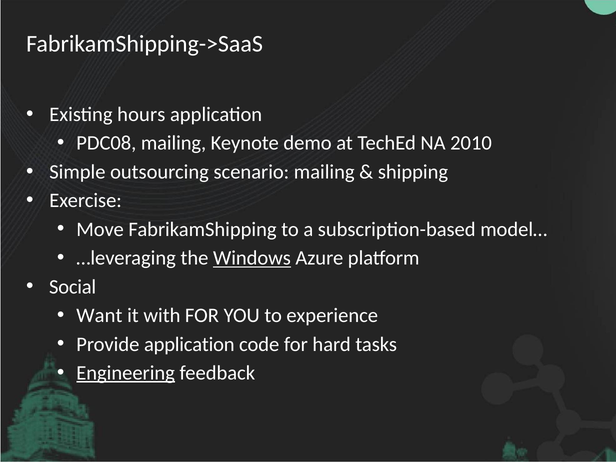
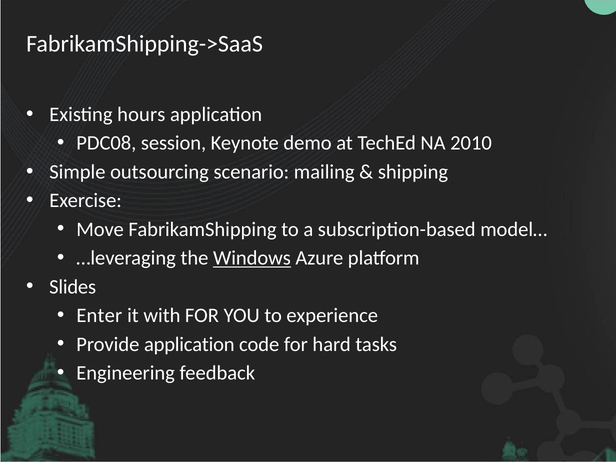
PDC08 mailing: mailing -> session (174, 143)
Social: Social -> Slides (73, 287)
Want: Want -> Enter (99, 316)
Engineering underline: present -> none (126, 373)
